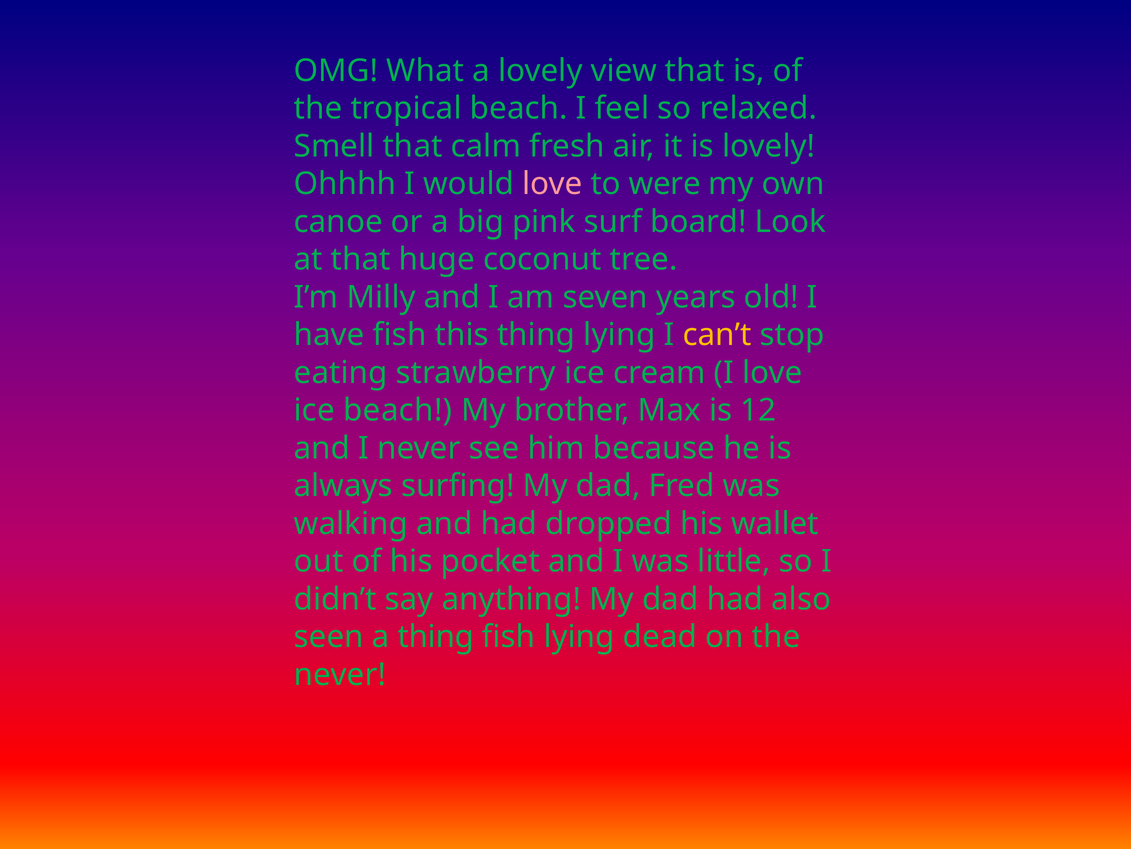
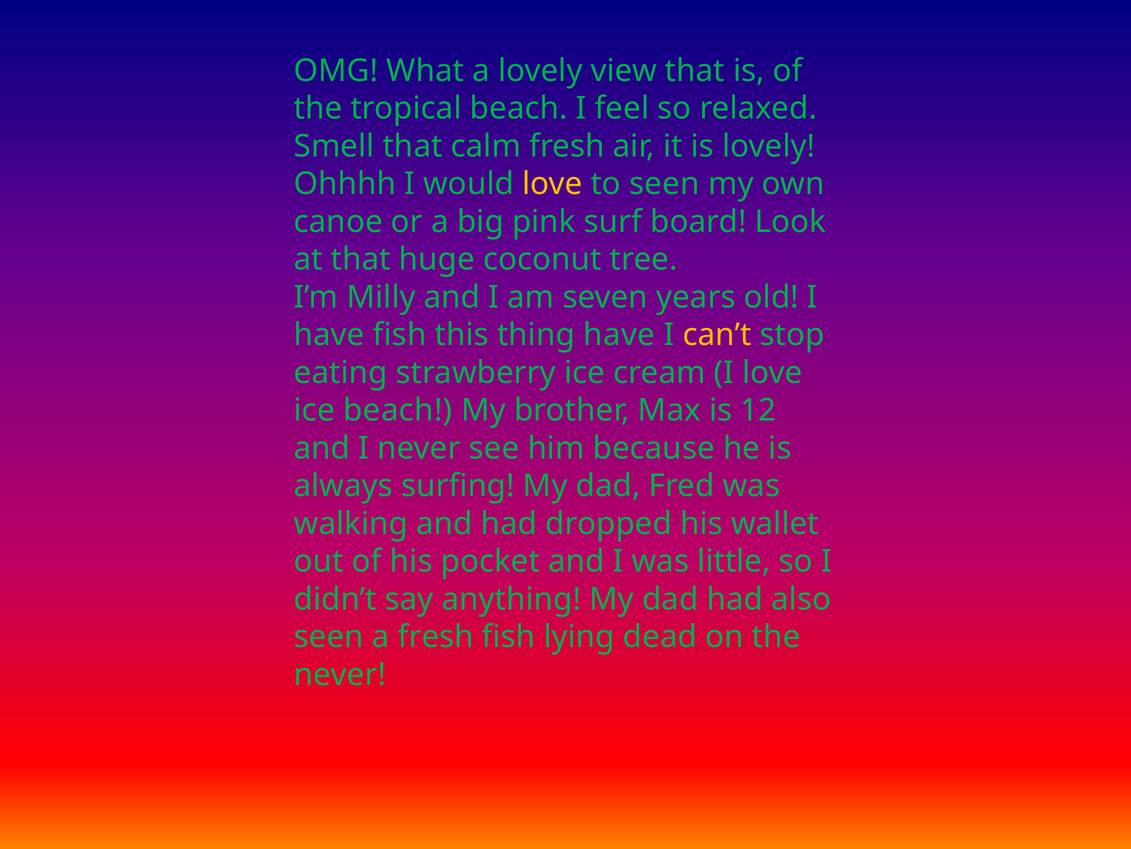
love colour: pink -> yellow (552, 184)
to were: were -> seen (664, 184)
thing lying: lying -> have (619, 335)
a thing: thing -> fresh (436, 636)
